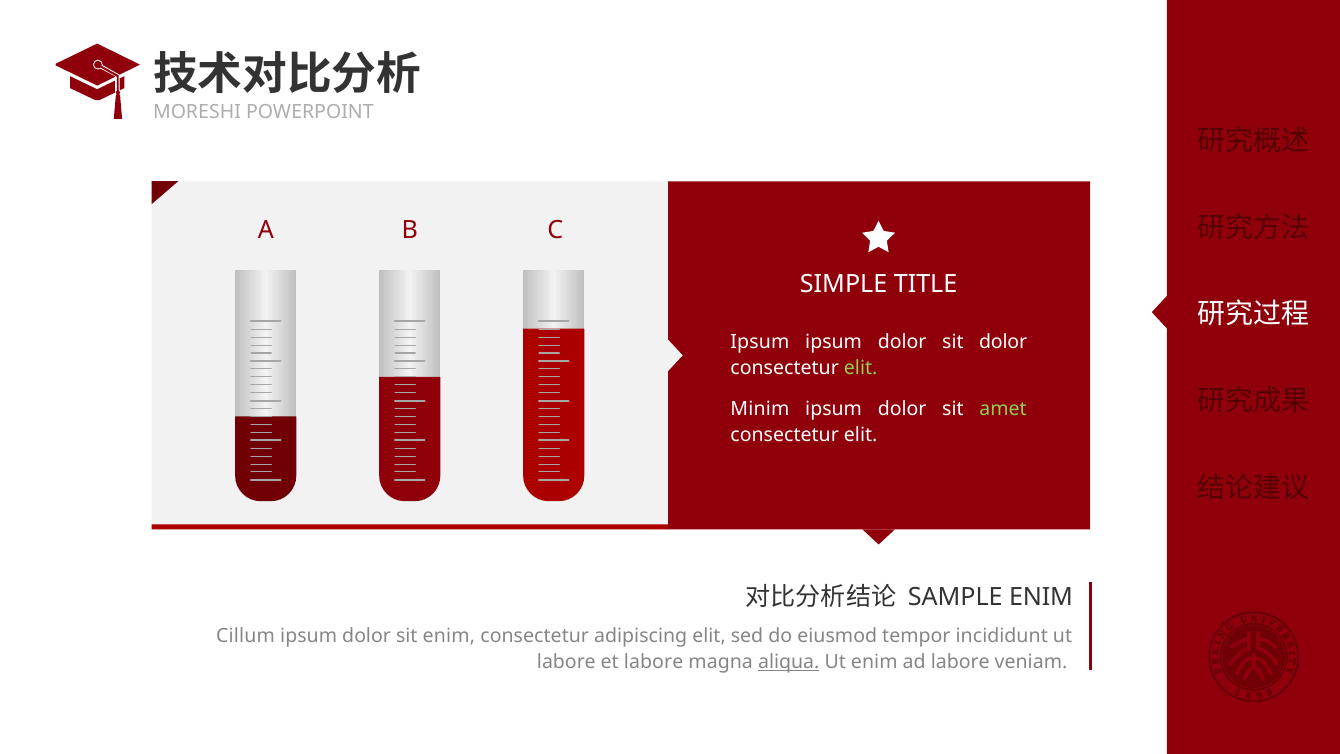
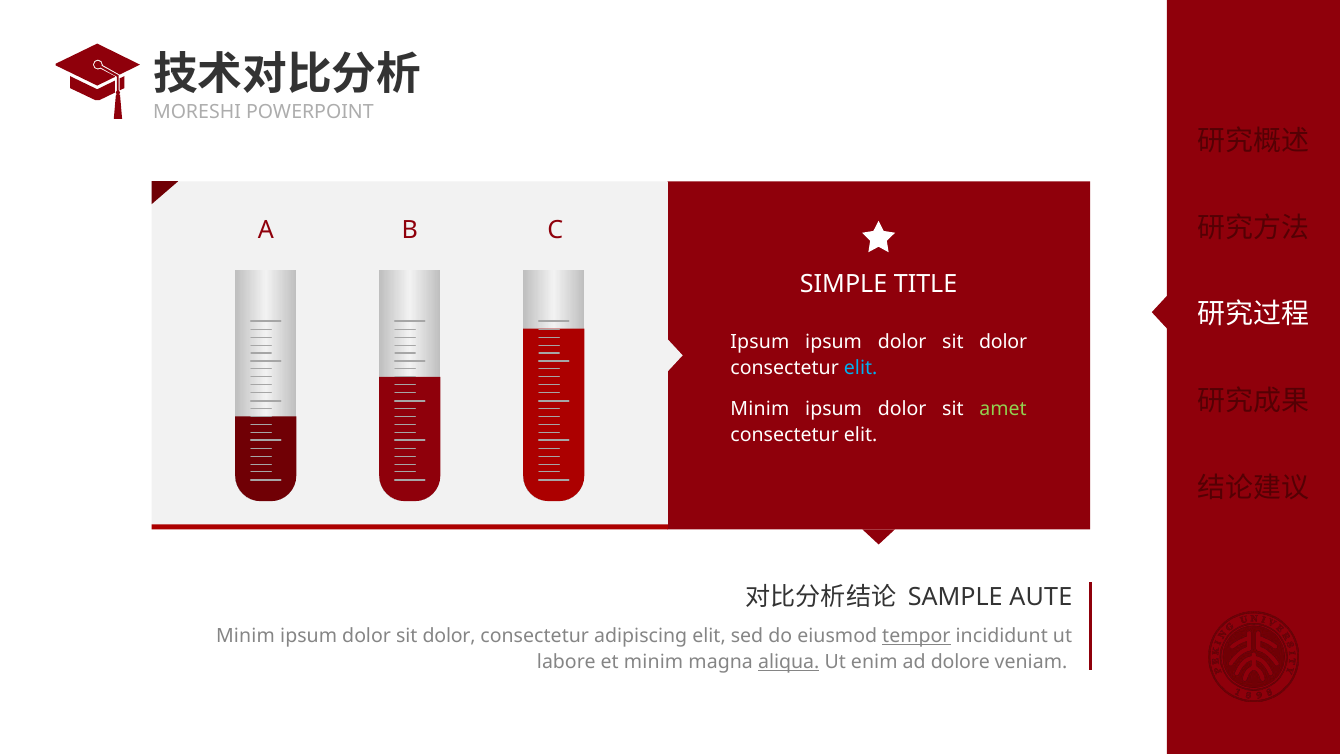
elit colour: light green -> light blue (861, 368)
SAMPLE ENIM: ENIM -> AUTE (1041, 597)
Cillum: Cillum -> Minim (245, 636)
enim: enim -> dolor (449, 636)
tempor underline: none -> present (916, 636)
et labore: labore -> minim (654, 662)
ad labore: labore -> dolore (960, 662)
